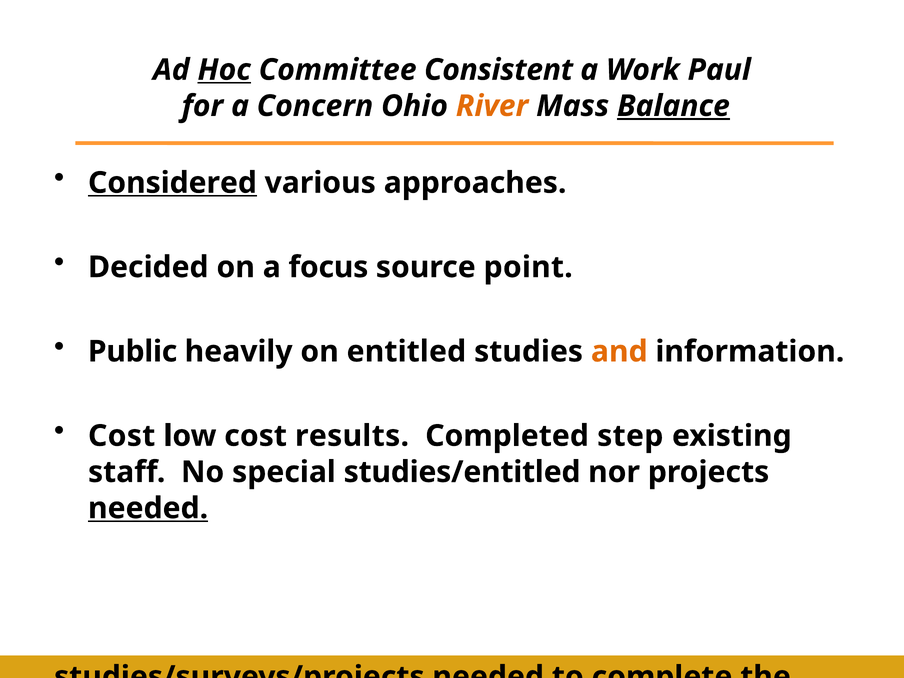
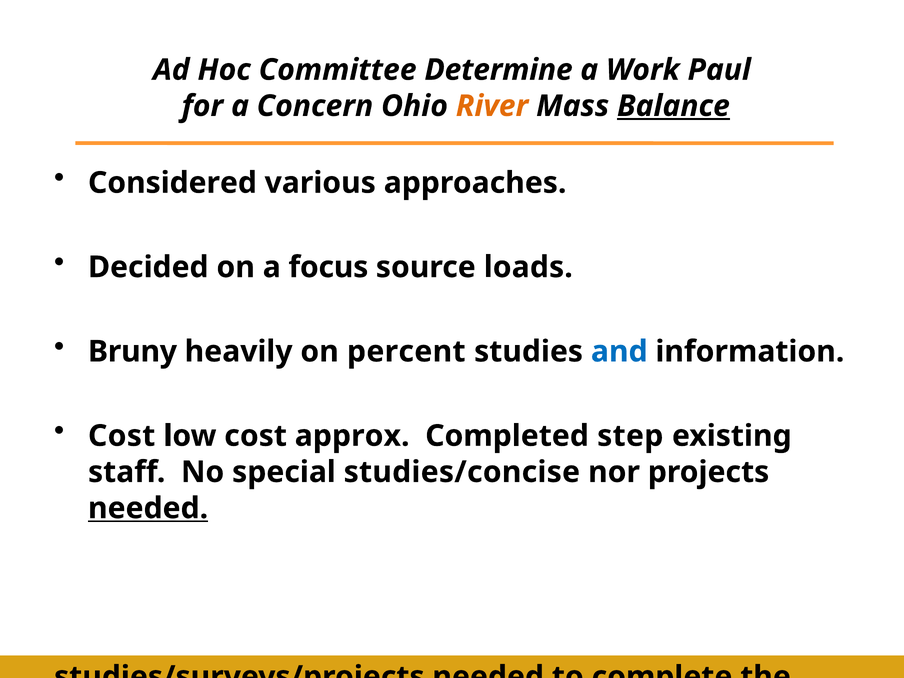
Hoc underline: present -> none (224, 70)
Consistent: Consistent -> Determine (499, 70)
Considered underline: present -> none (172, 183)
point: point -> loads (528, 267)
Public: Public -> Bruny (133, 352)
entitled: entitled -> percent (406, 352)
and colour: orange -> blue (619, 352)
results: results -> approx (352, 436)
studies/entitled: studies/entitled -> studies/concise (462, 472)
